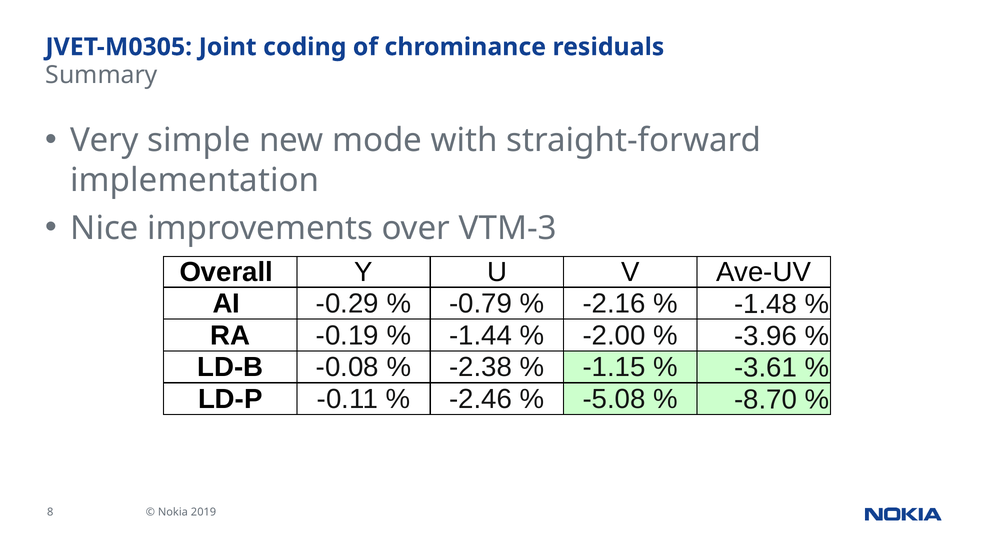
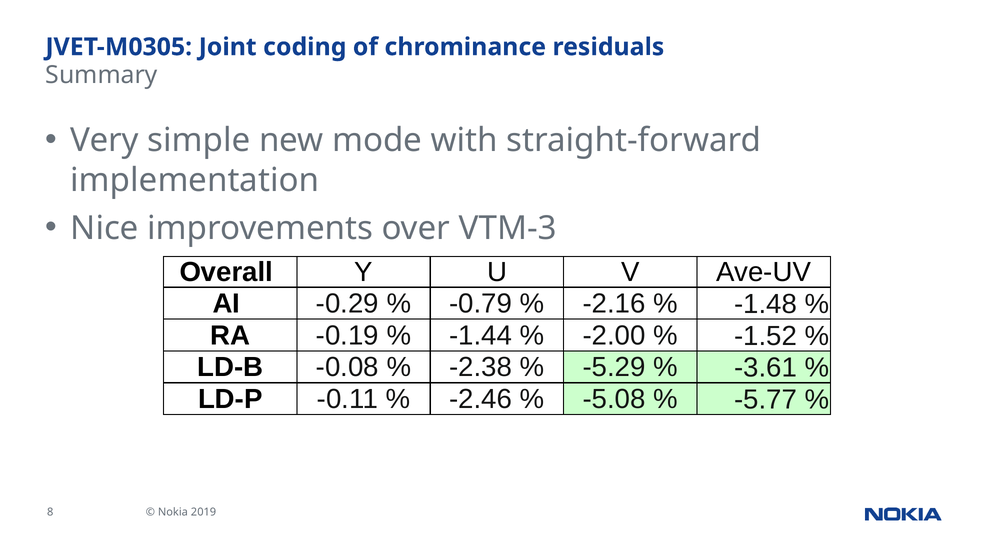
-3.96: -3.96 -> -1.52 (766, 336)
-1.15: -1.15 -> -5.29 (614, 367)
-8.70: -8.70 -> -5.77 (766, 400)
